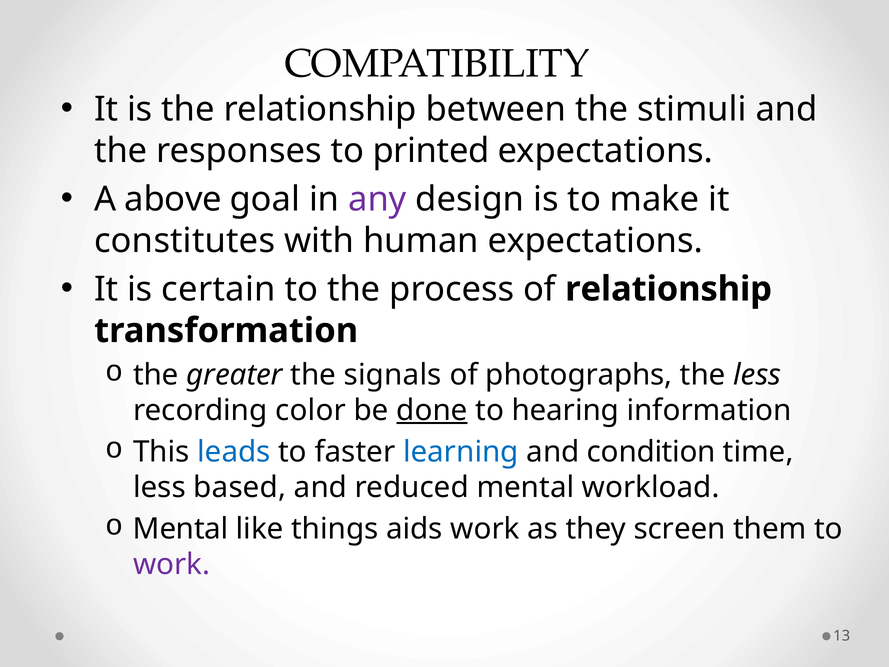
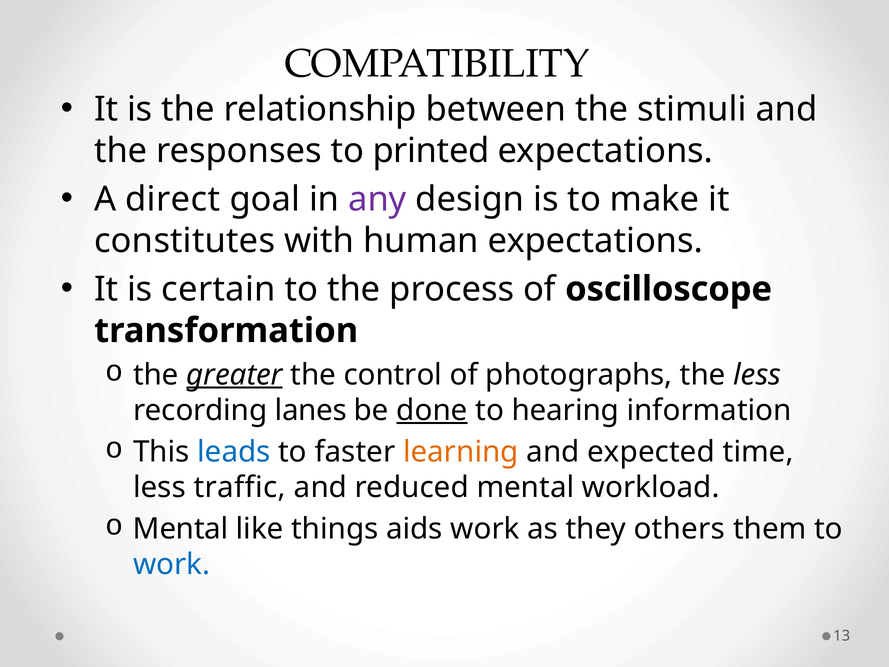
above: above -> direct (173, 199)
of relationship: relationship -> oscilloscope (669, 289)
greater underline: none -> present (235, 375)
signals: signals -> control (393, 375)
color: color -> lanes (311, 410)
learning colour: blue -> orange (461, 452)
condition: condition -> expected (651, 452)
based: based -> traffic (240, 487)
screen: screen -> others (679, 529)
work colour: purple -> blue (172, 564)
